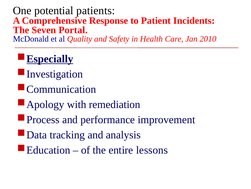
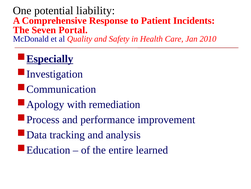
patients: patients -> liability (96, 10)
lessons: lessons -> learned (152, 150)
